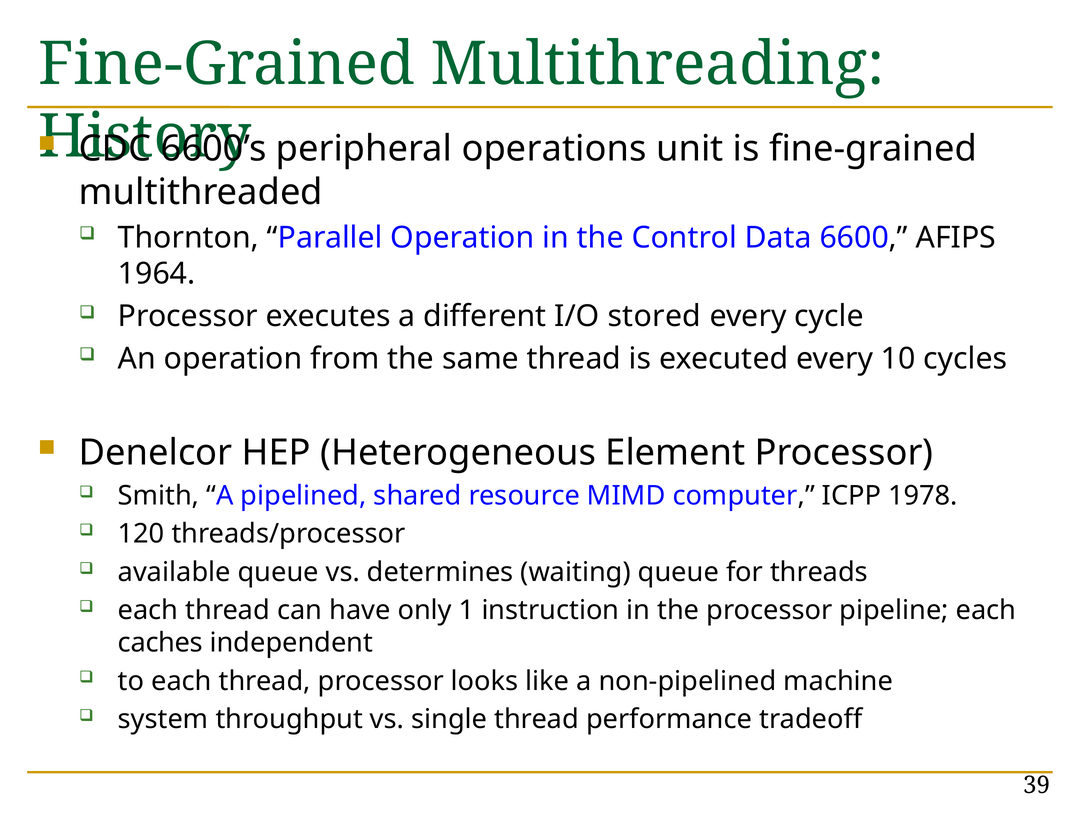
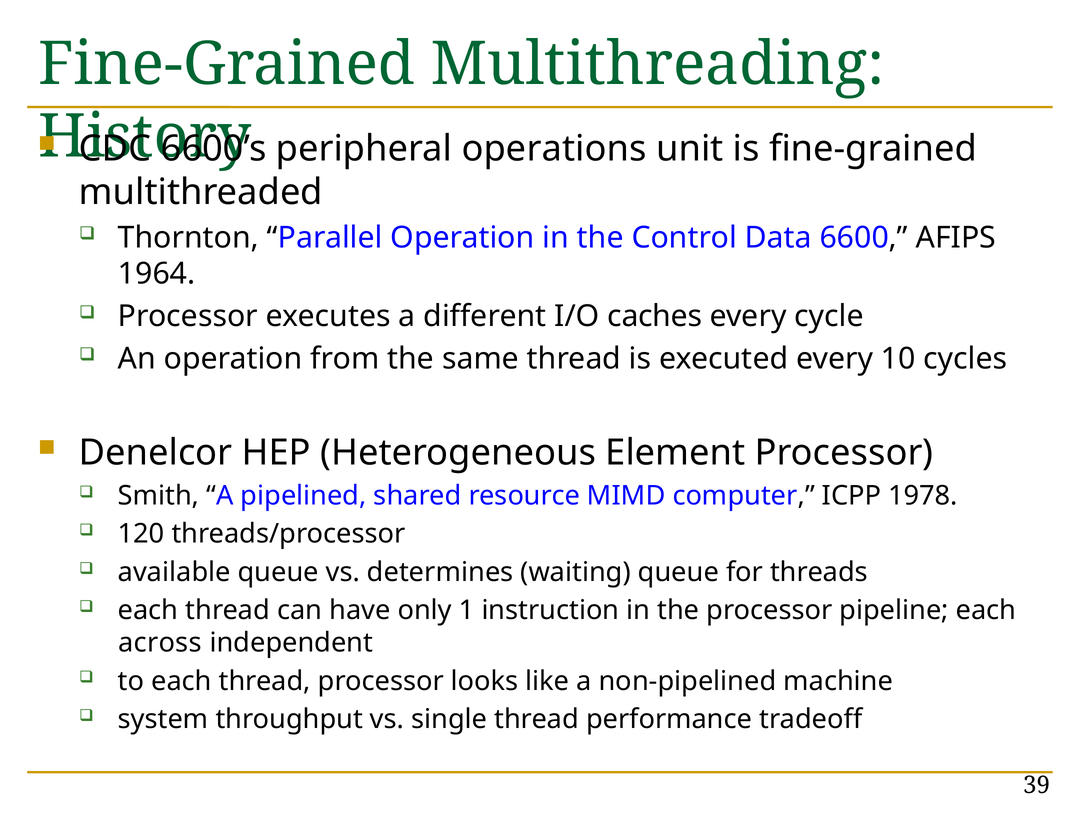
stored: stored -> caches (655, 316)
caches: caches -> across (160, 643)
